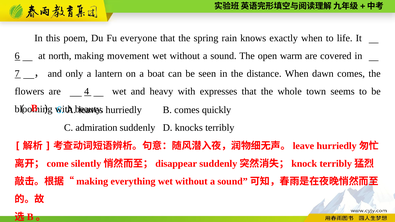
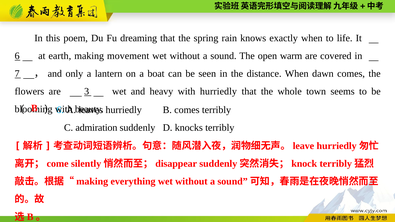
everyone: everyone -> dreaming (139, 38)
north: north -> earth (60, 56)
4: 4 -> 3 (87, 92)
with expresses: expresses -> hurriedly (218, 92)
comes quickly: quickly -> terribly (217, 110)
